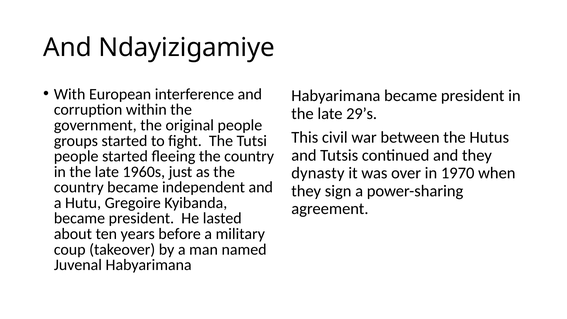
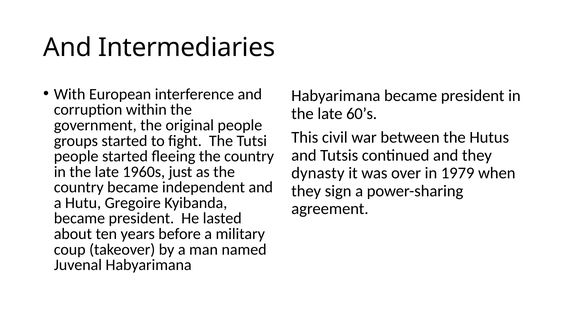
Ndayizigamiye: Ndayizigamiye -> Intermediaries (187, 48)
29’s: 29’s -> 60’s (362, 114)
1970: 1970 -> 1979 (458, 173)
